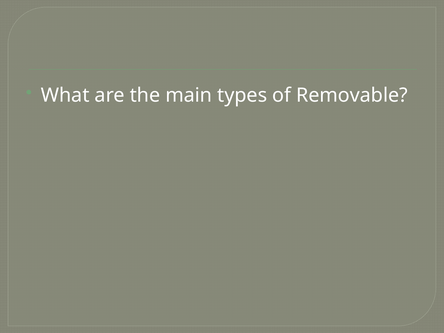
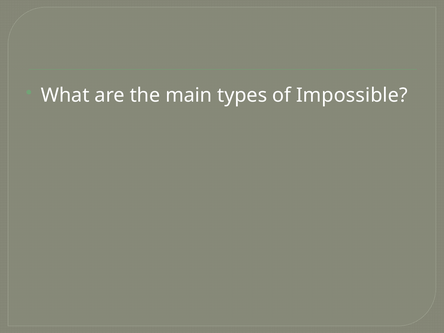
Removable: Removable -> Impossible (352, 95)
